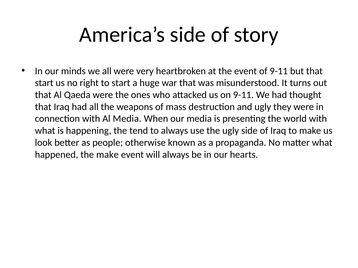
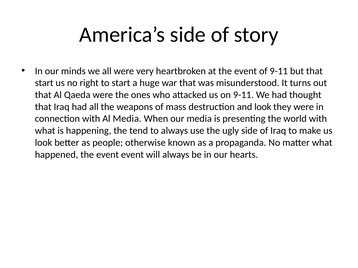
and ugly: ugly -> look (263, 107)
happened the make: make -> event (108, 155)
